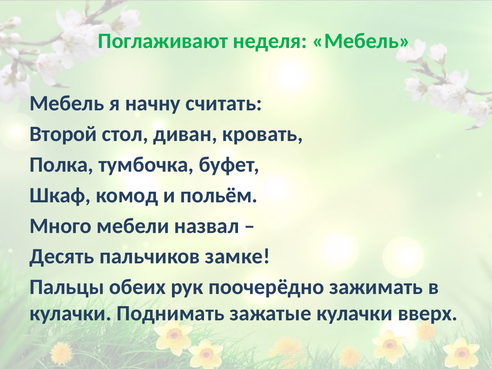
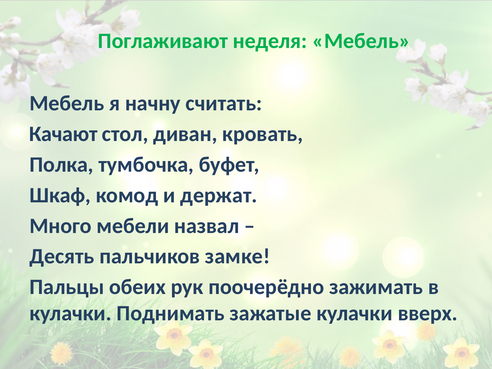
Второй: Второй -> Качают (63, 134)
польём: польём -> держат (219, 195)
